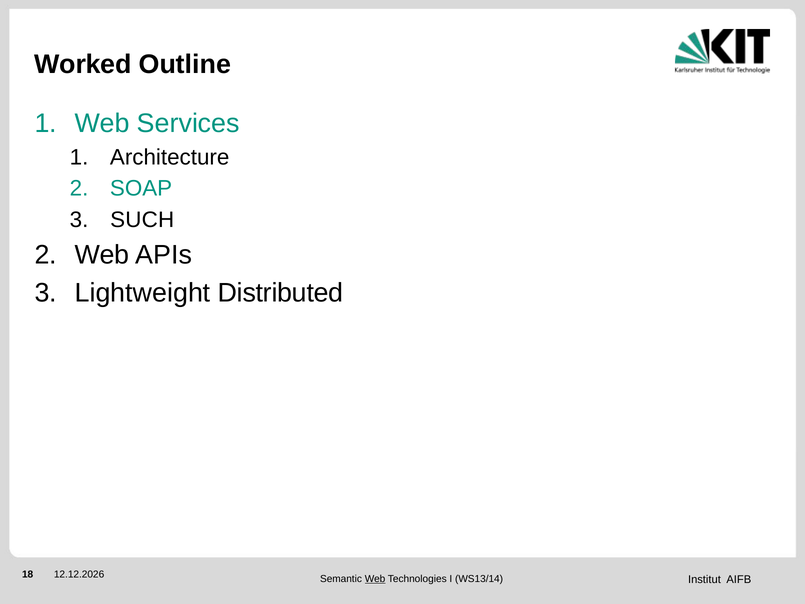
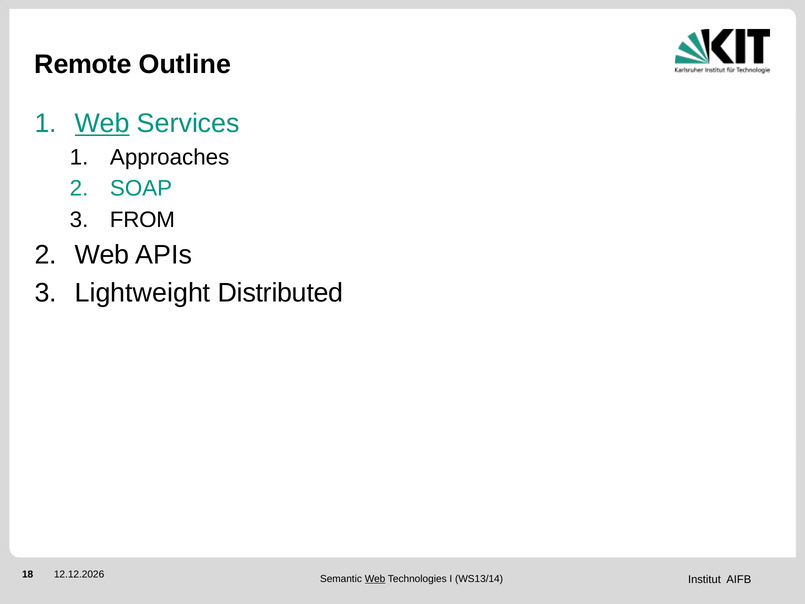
Worked: Worked -> Remote (83, 65)
Web underline: none -> present (102, 123)
Architecture: Architecture -> Approaches (170, 157)
SUCH: SUCH -> FROM (142, 220)
